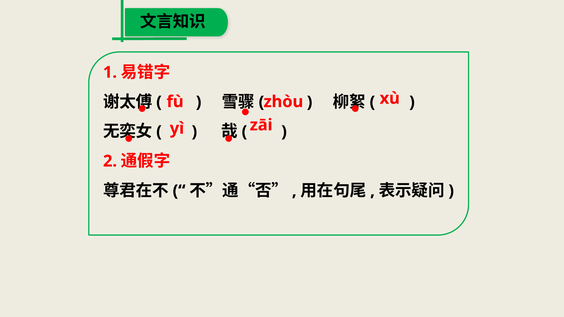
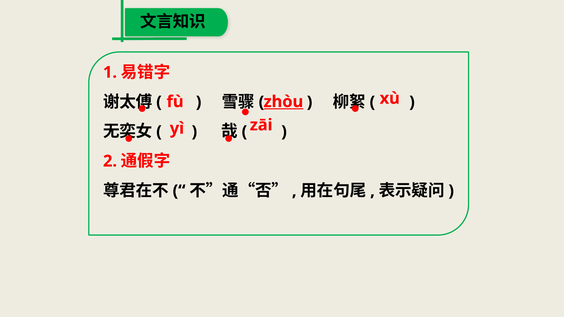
zhòu underline: none -> present (283, 102)
